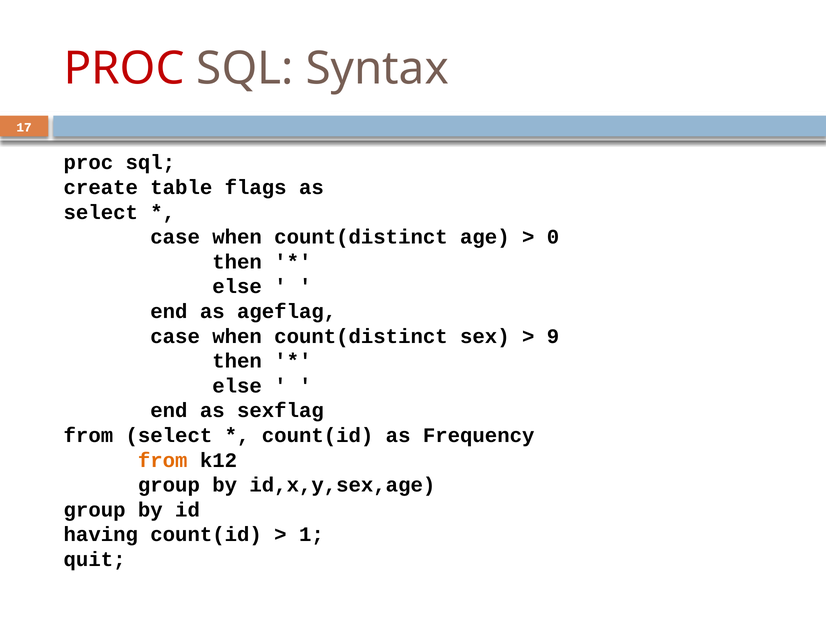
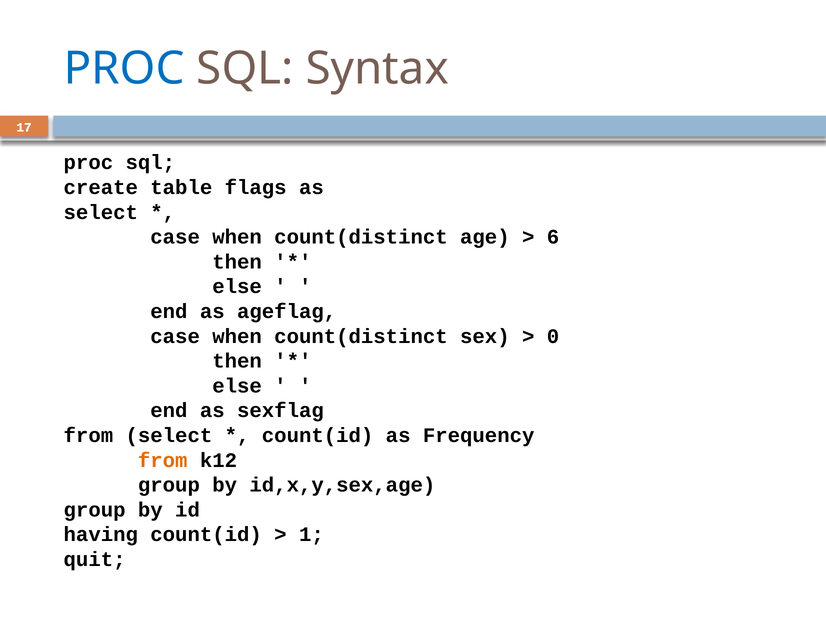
PROC colour: red -> blue (124, 69)
0: 0 -> 6 (553, 237)
9: 9 -> 0 (553, 336)
